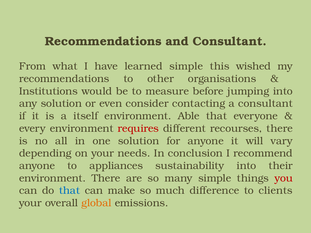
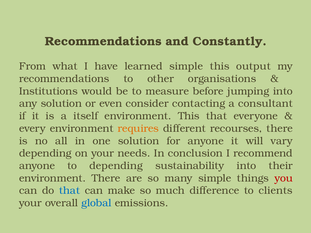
and Consultant: Consultant -> Constantly (230, 41)
wished: wished -> output (253, 66)
environment Able: Able -> This (189, 116)
requires colour: red -> orange (138, 129)
to appliances: appliances -> depending (116, 166)
global colour: orange -> blue (96, 203)
